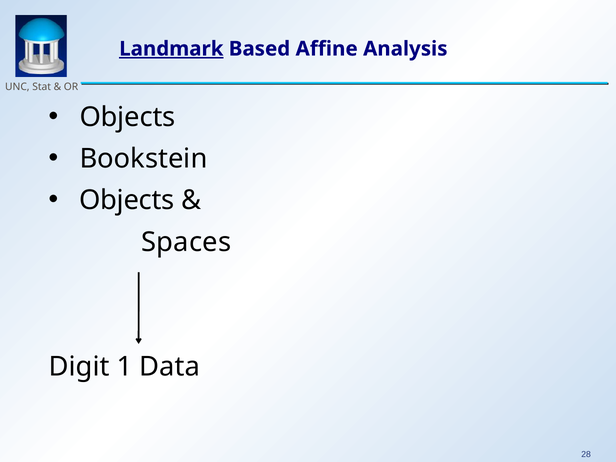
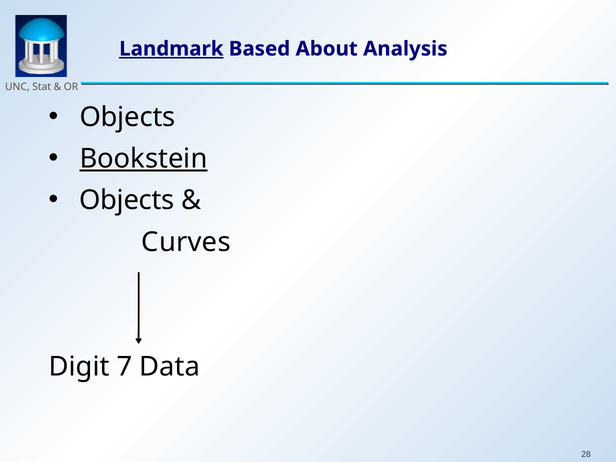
Affine: Affine -> About (327, 49)
Bookstein underline: none -> present (144, 159)
Spaces: Spaces -> Curves (186, 242)
1: 1 -> 7 (124, 367)
